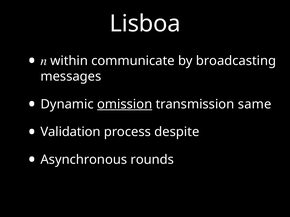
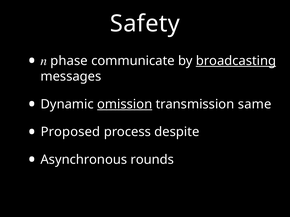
Lisboa: Lisboa -> Safety (145, 24)
within: within -> phase (69, 61)
broadcasting underline: none -> present (236, 61)
Validation: Validation -> Proposed (70, 132)
